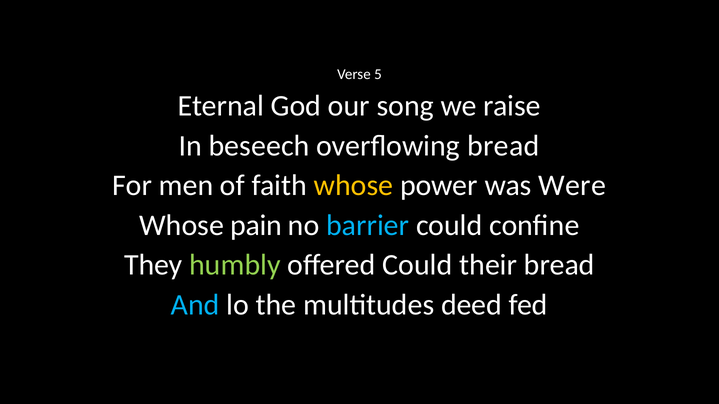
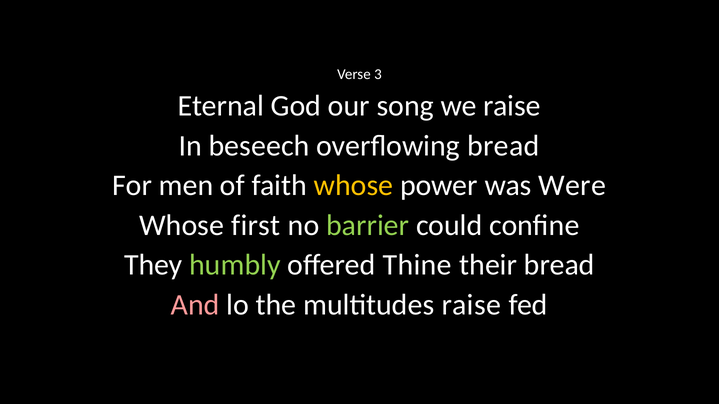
5: 5 -> 3 (378, 74)
pain: pain -> first (256, 226)
barrier colour: light blue -> light green (368, 226)
offered Could: Could -> Thine (417, 265)
And colour: light blue -> pink (195, 305)
multitudes deed: deed -> raise (471, 305)
